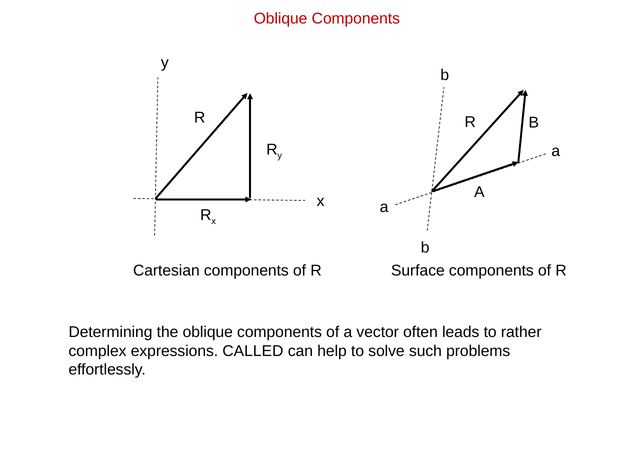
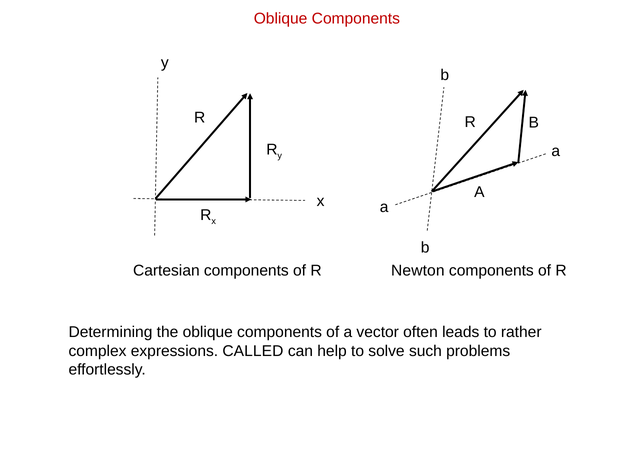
Surface: Surface -> Newton (418, 271)
